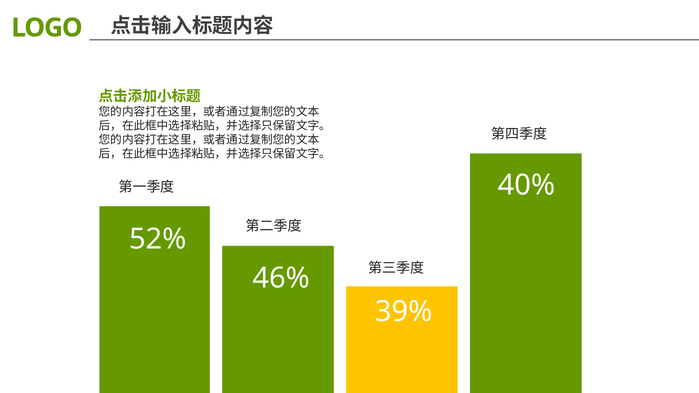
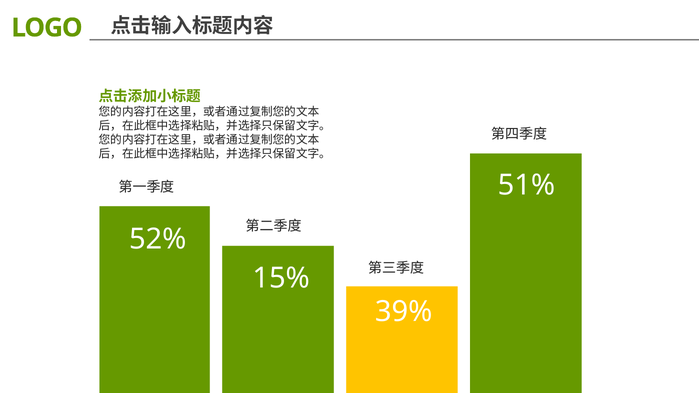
40%: 40% -> 51% (526, 185)
46%: 46% -> 15% (281, 278)
